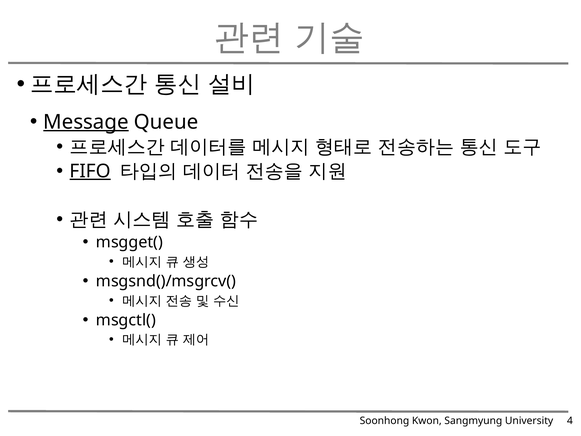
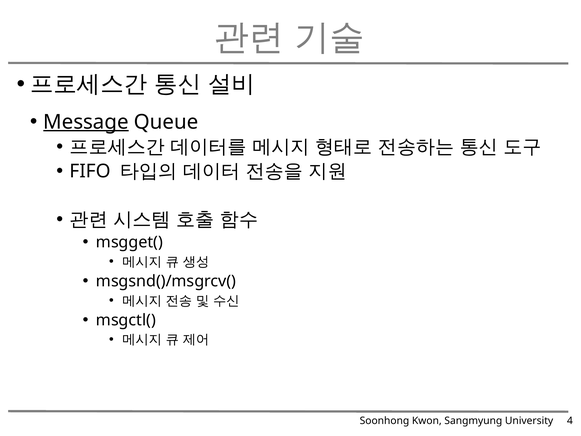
FIFO underline: present -> none (90, 171)
